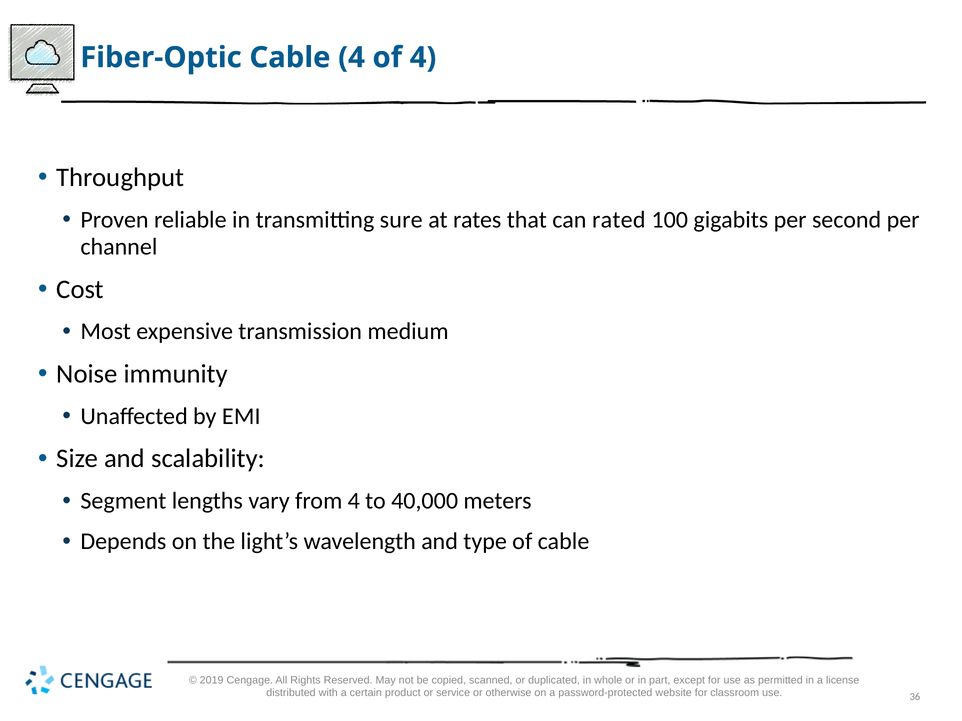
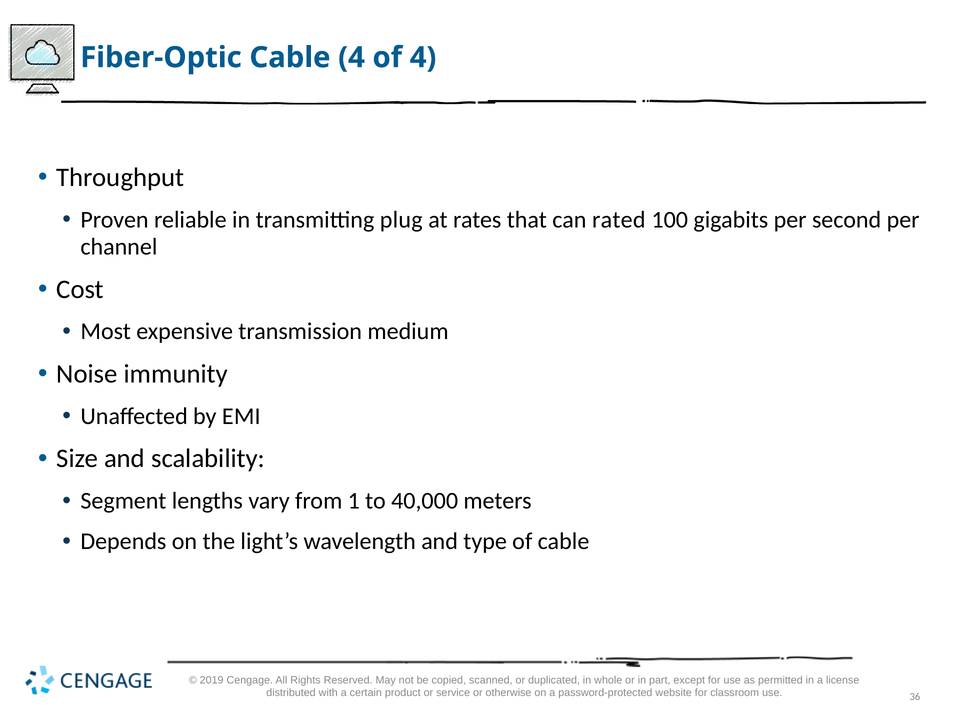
sure: sure -> plug (401, 220)
from 4: 4 -> 1 (354, 501)
